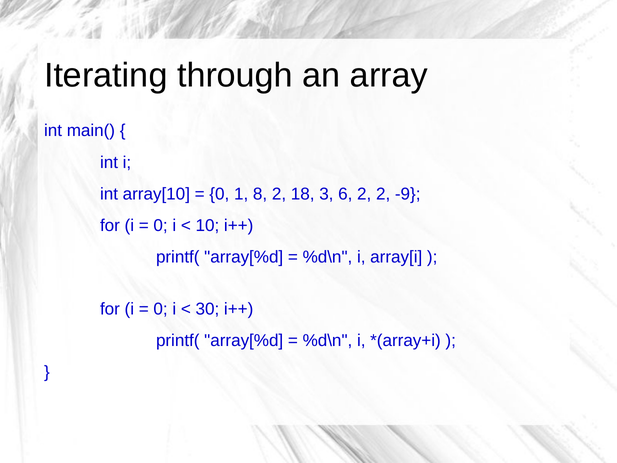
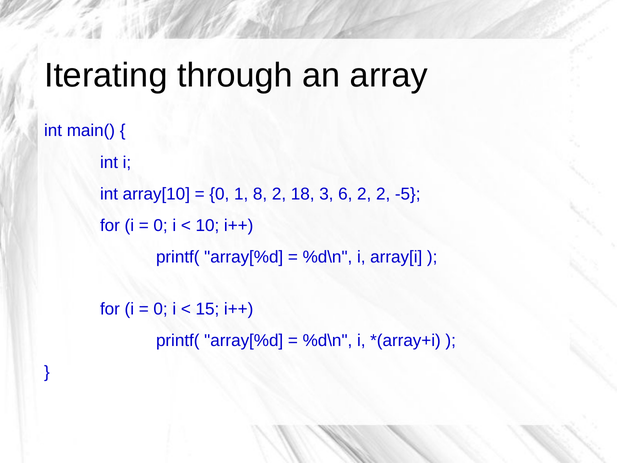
-9: -9 -> -5 (408, 194)
30: 30 -> 15 (207, 309)
